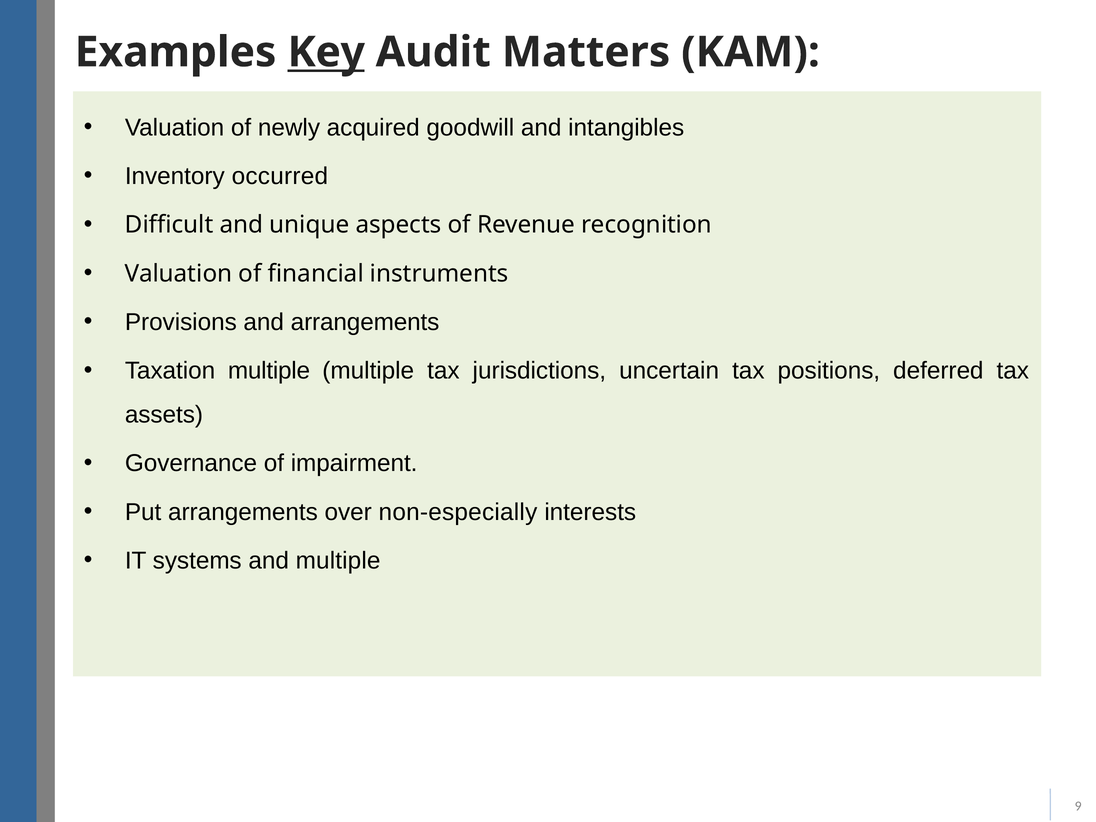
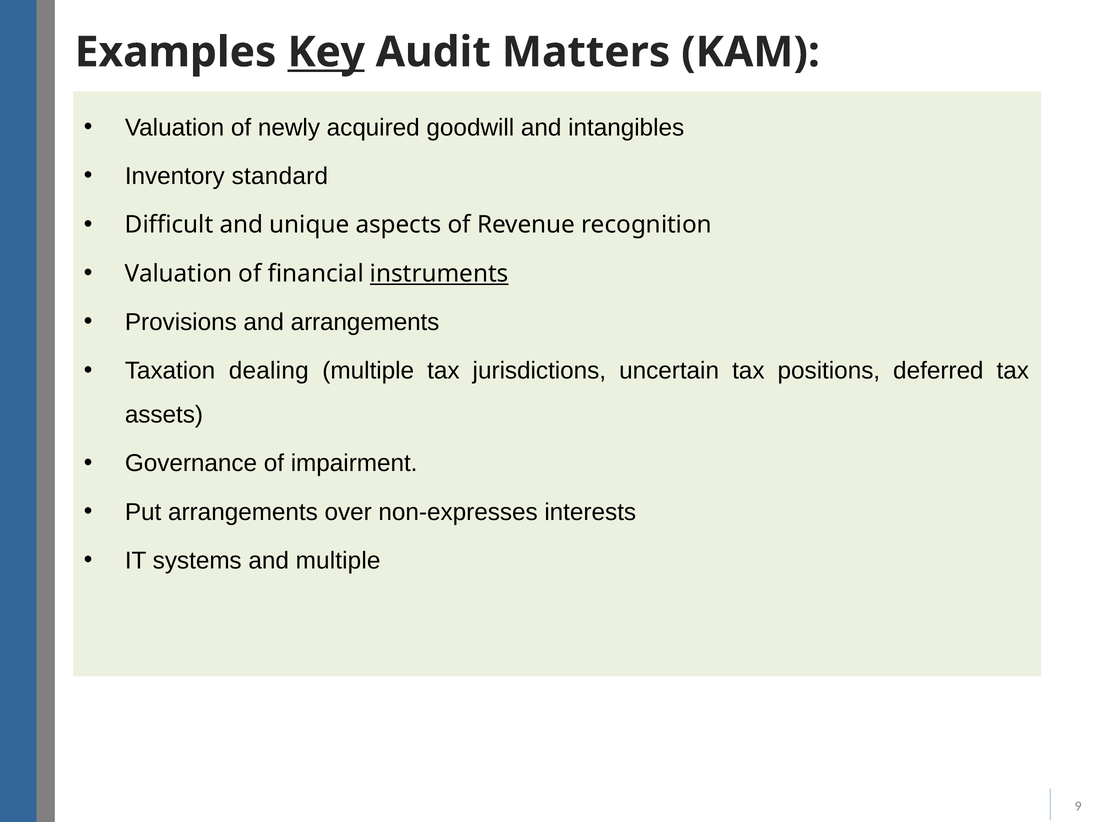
occurred: occurred -> standard (280, 176)
instruments underline: none -> present (439, 274)
Taxation multiple: multiple -> dealing (269, 371)
non-especially: non-especially -> non-expresses (458, 512)
